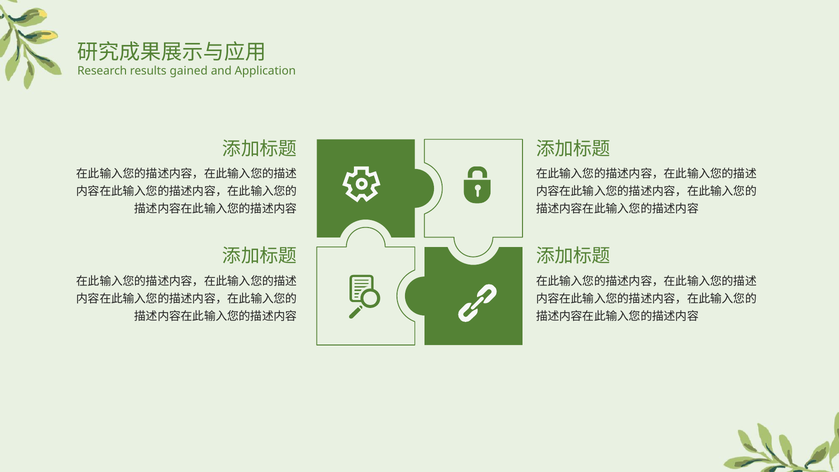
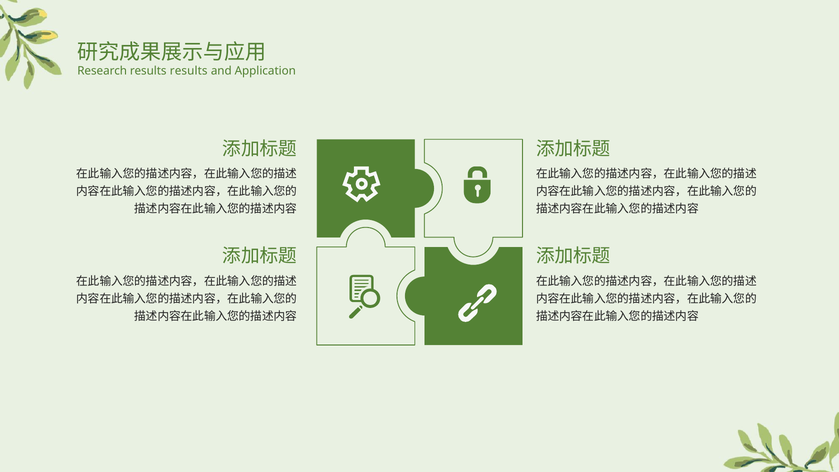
results gained: gained -> results (189, 71)
